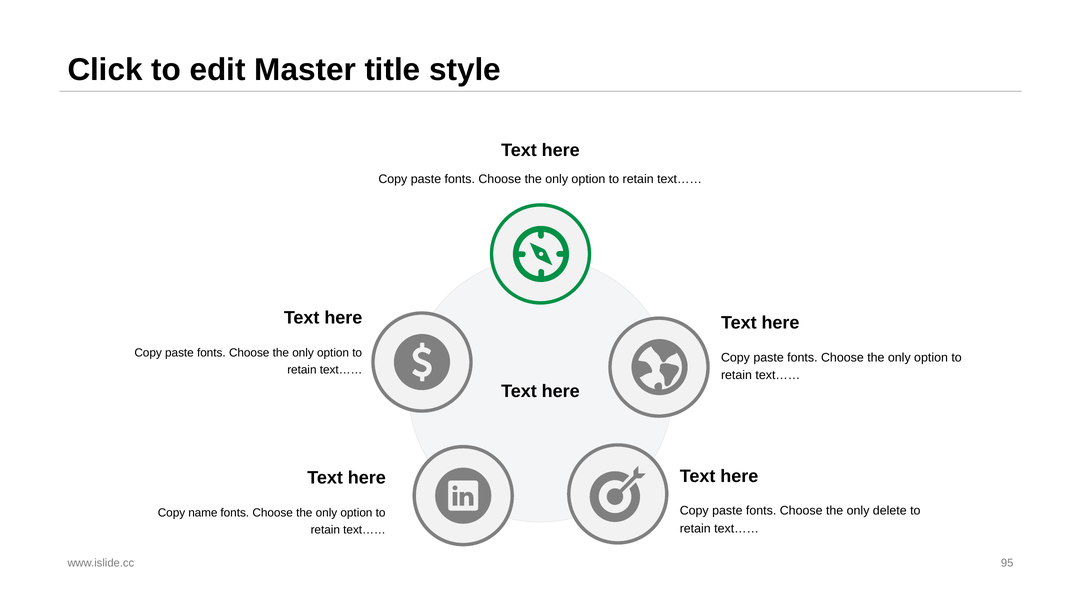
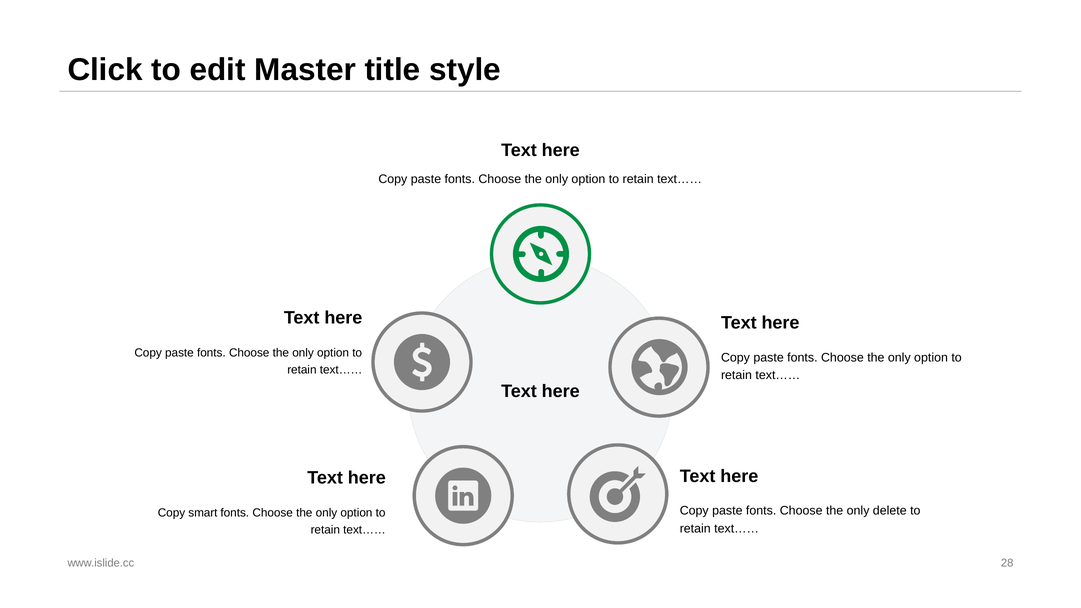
name: name -> smart (203, 513)
95: 95 -> 28 (1007, 563)
